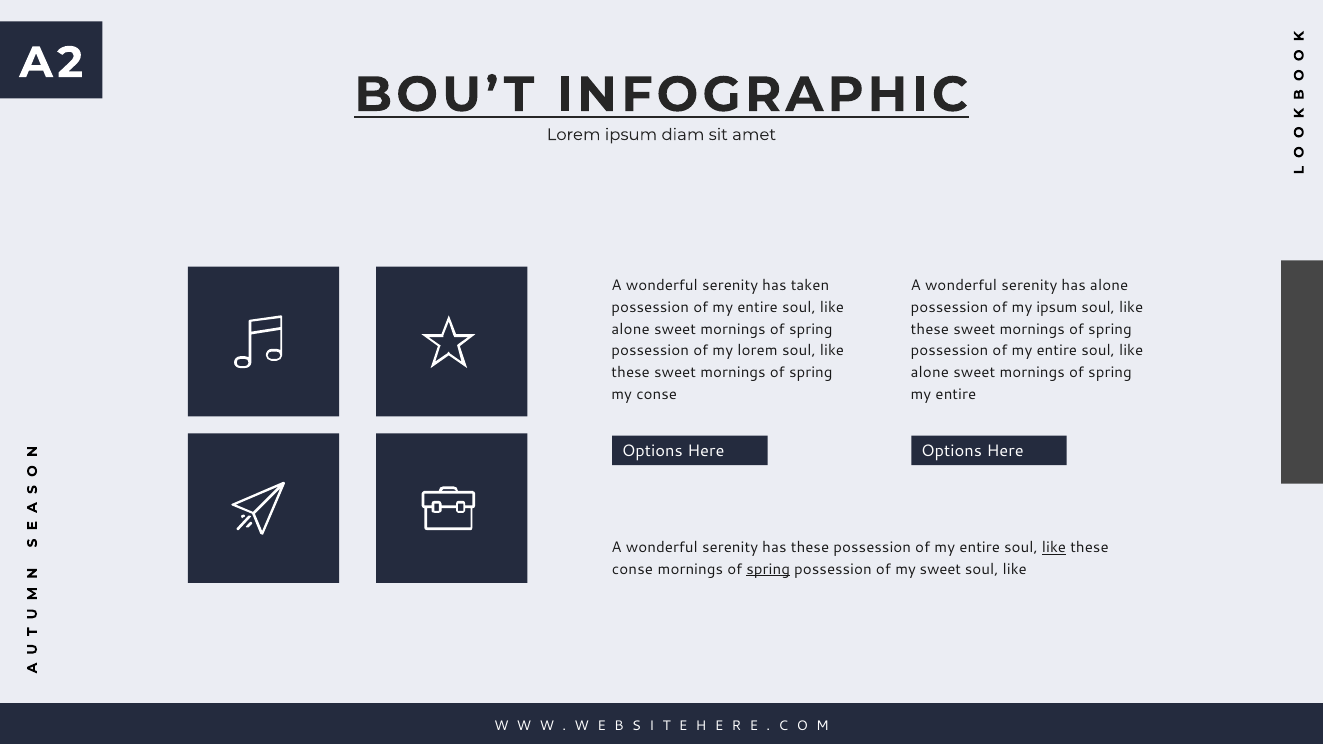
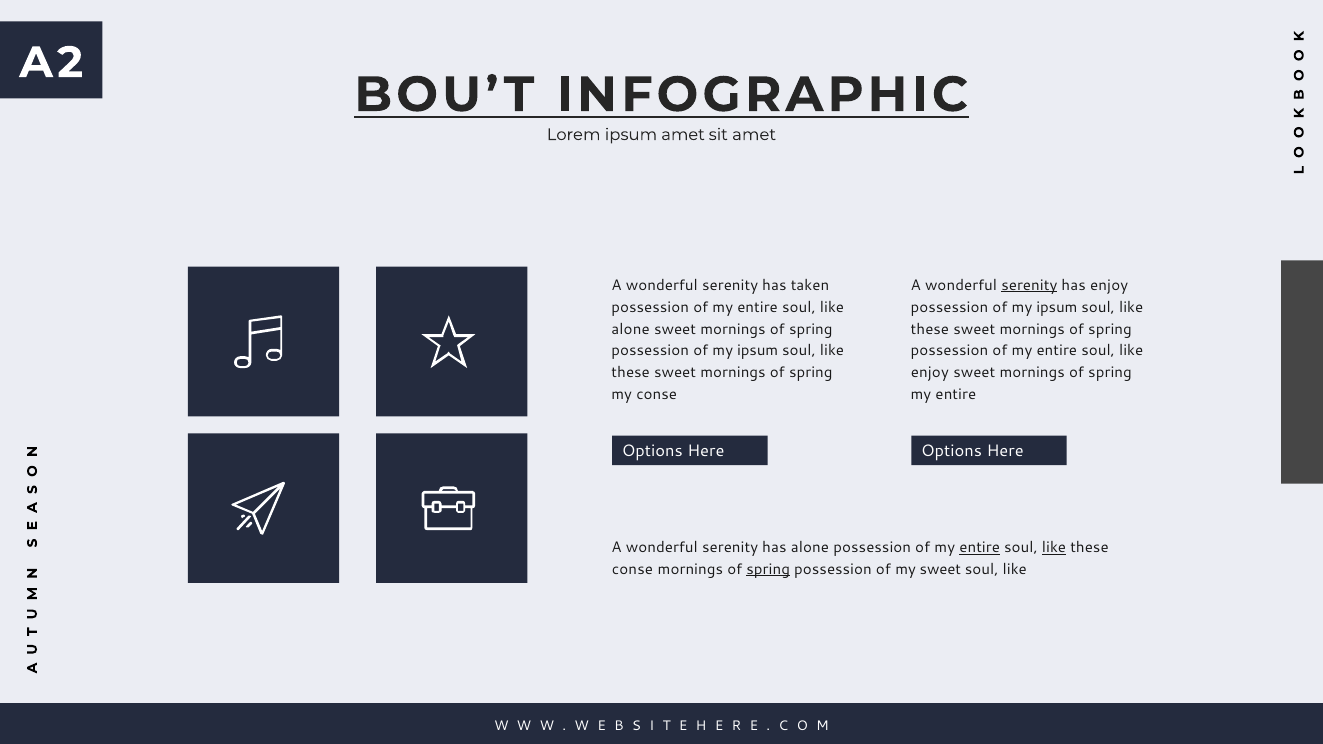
ipsum diam: diam -> amet (683, 135)
serenity underline: none -> present (1029, 285)
has alone: alone -> enjoy (1109, 285)
lorem: lorem -> ipsum (758, 351)
alone: alone -> enjoy (930, 373)
has these: these -> alone (810, 548)
entire underline: none -> present (980, 548)
